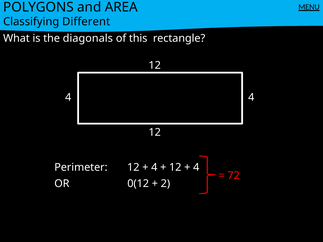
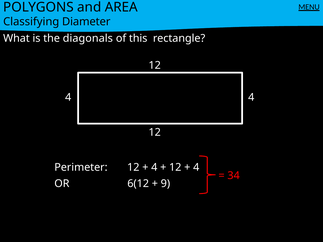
Different: Different -> Diameter (86, 22)
72: 72 -> 34 (234, 176)
0(12: 0(12 -> 6(12 (138, 184)
2: 2 -> 9 (165, 184)
